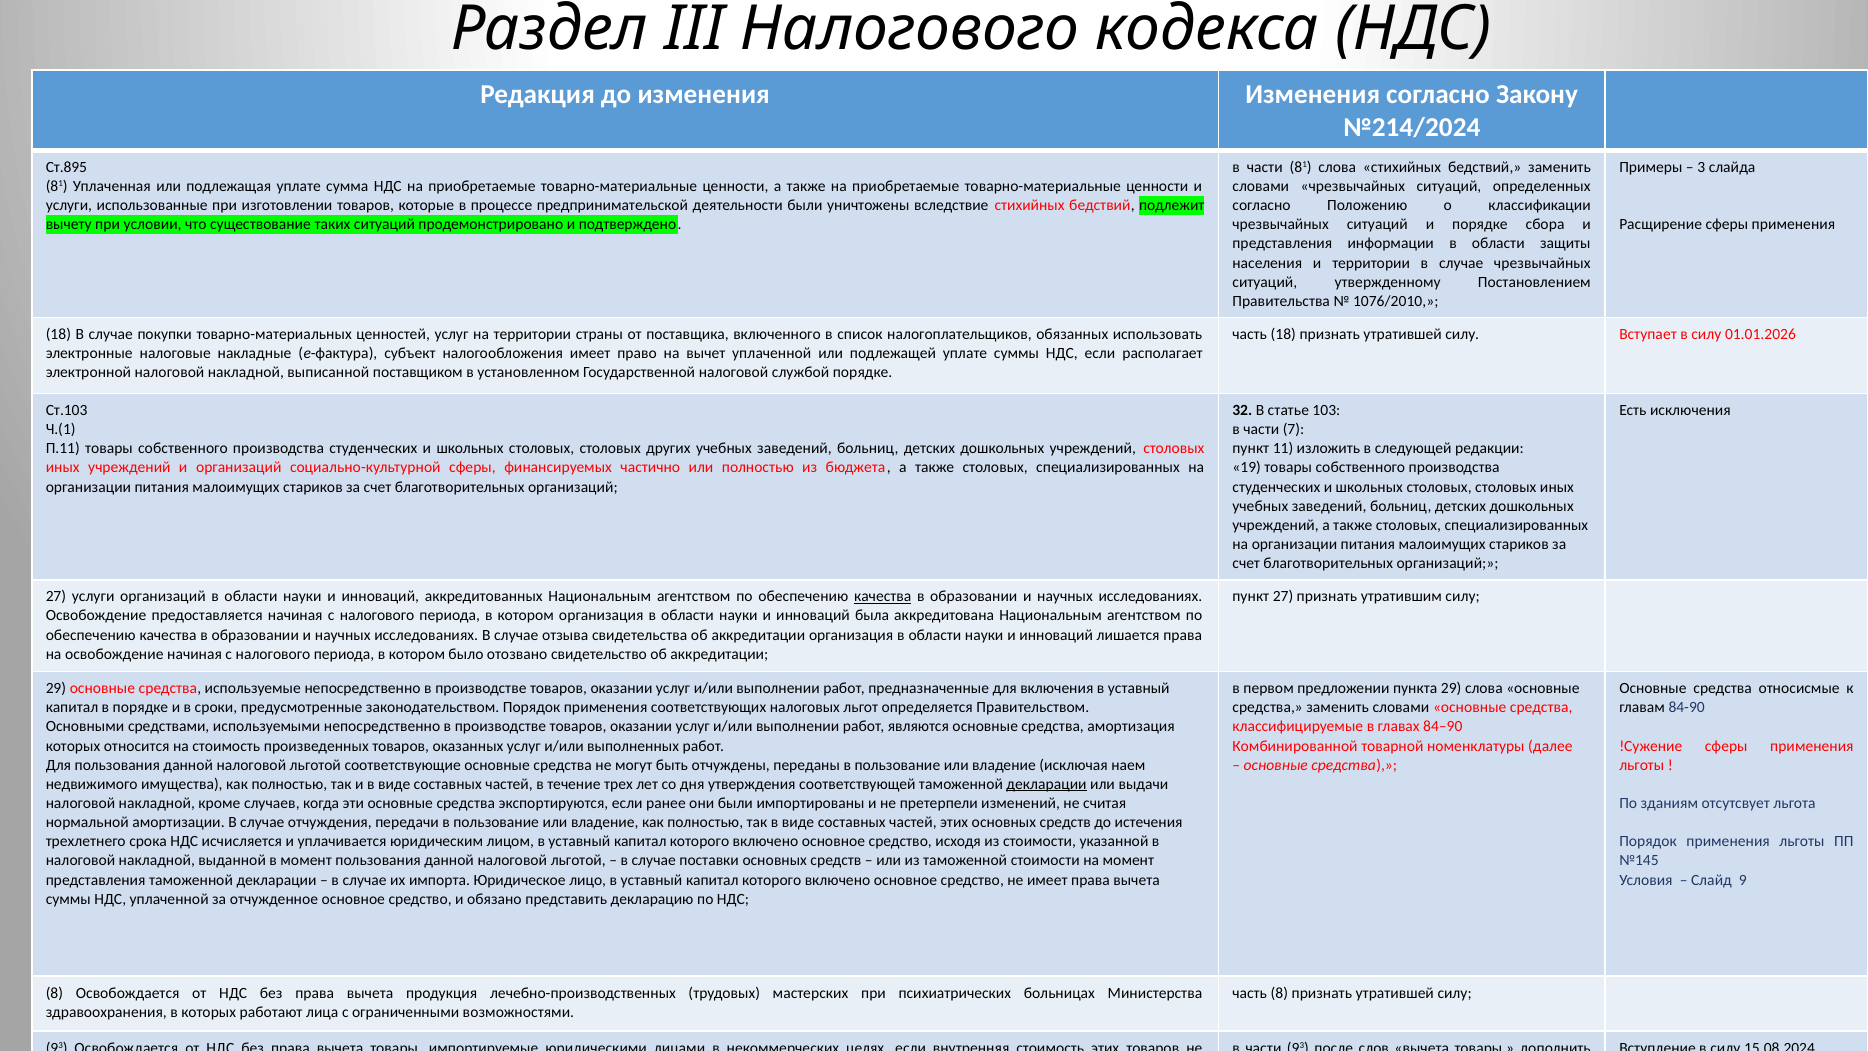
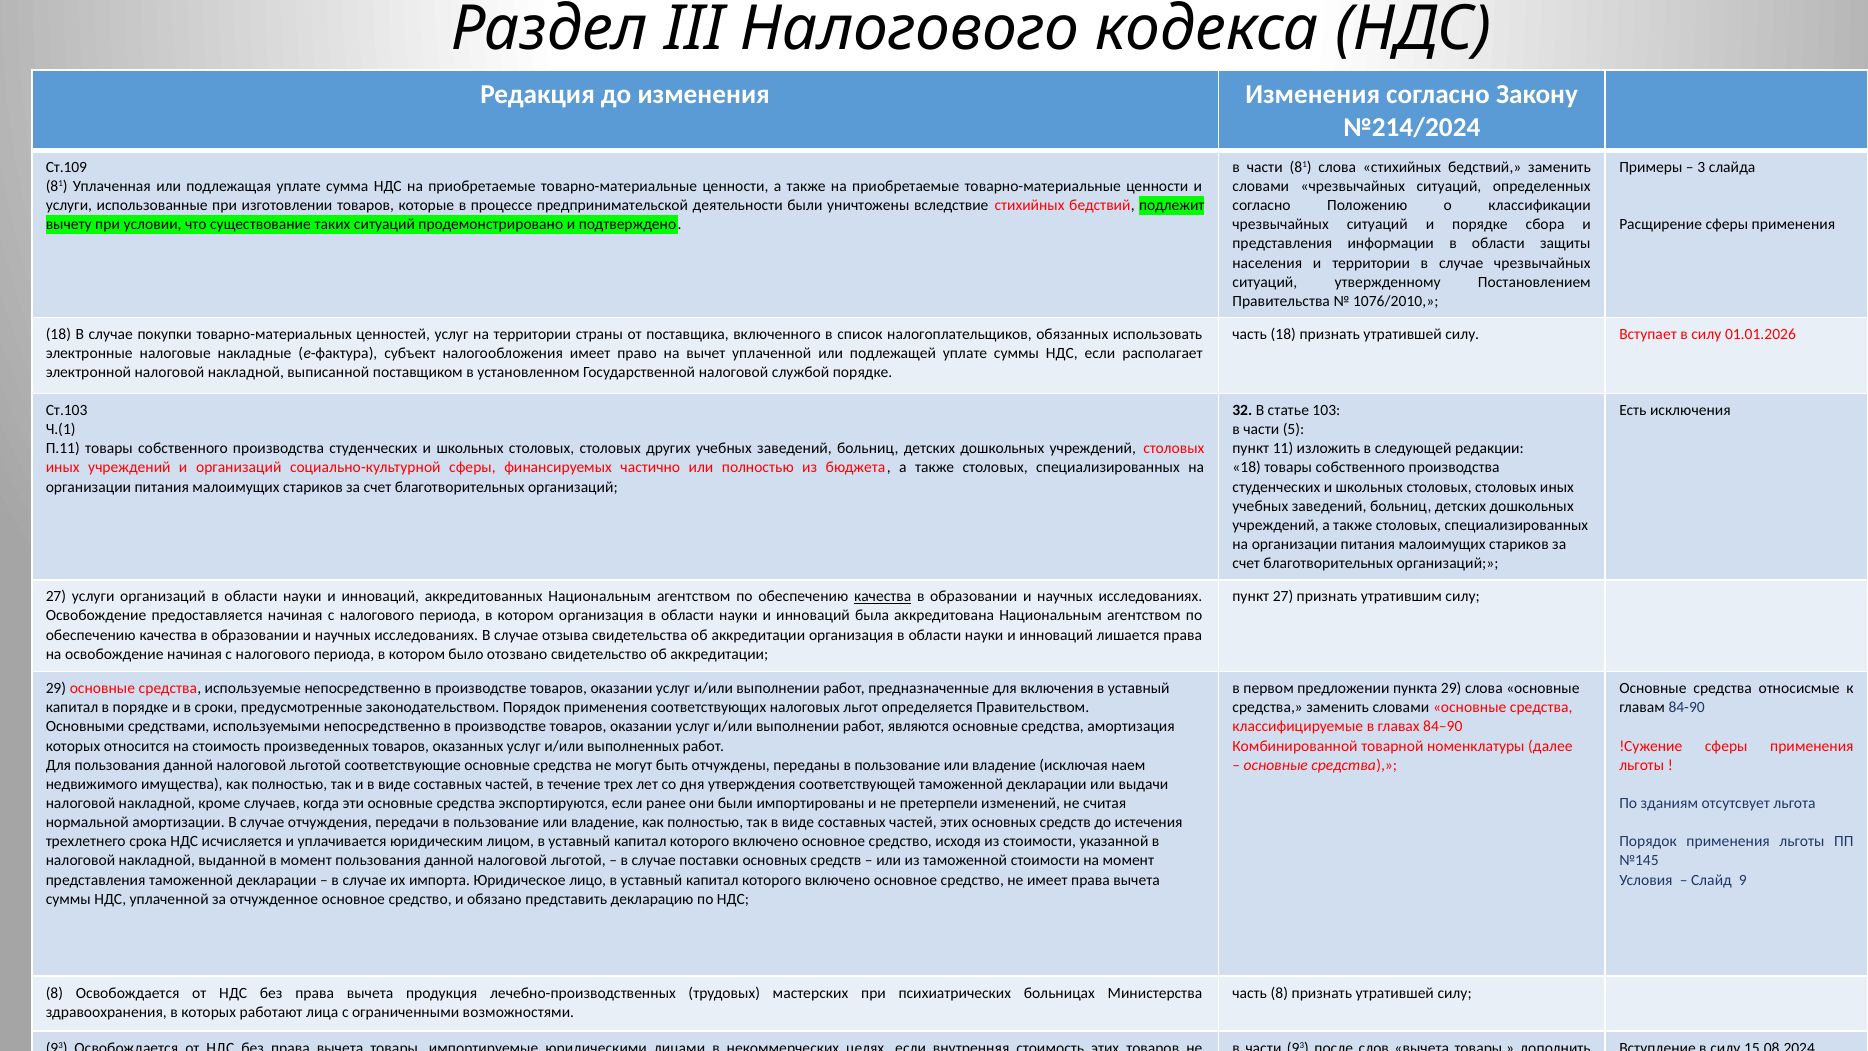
Ст.895: Ст.895 -> Ст.109 (66, 167)
7: 7 -> 5 (1294, 429)
19: 19 -> 18 (1247, 468)
декларации underline: present -> none (1047, 784)
